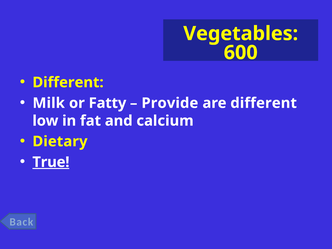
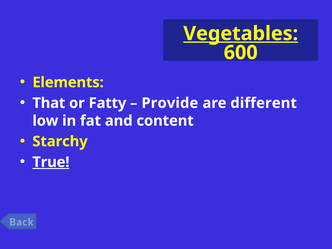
Vegetables underline: none -> present (241, 34)
Different: Different -> Elements (68, 82)
Milk: Milk -> That (49, 103)
calcium: calcium -> content (165, 121)
Dietary: Dietary -> Starchy (60, 141)
